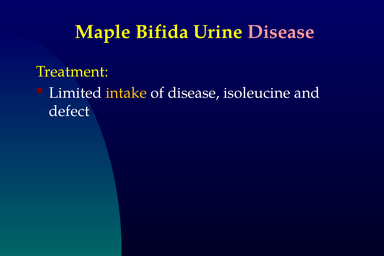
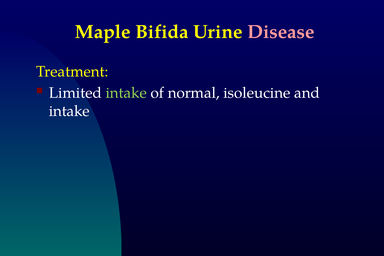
intake colour: yellow -> light green (126, 93)
of disease: disease -> normal (194, 93)
defect: defect -> intake (69, 111)
